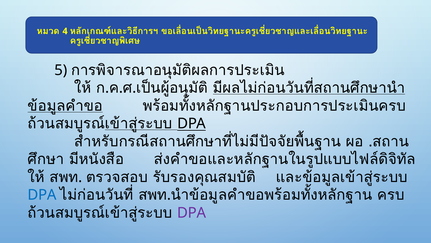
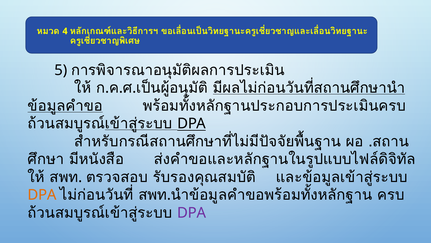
DPA colour: blue -> orange (42, 195)
